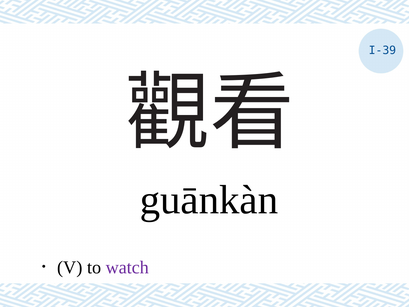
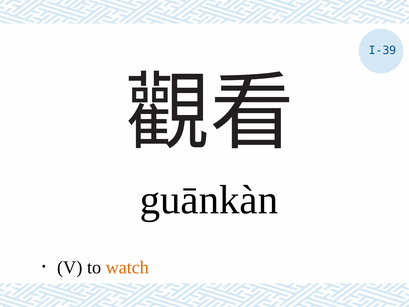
watch colour: purple -> orange (127, 267)
